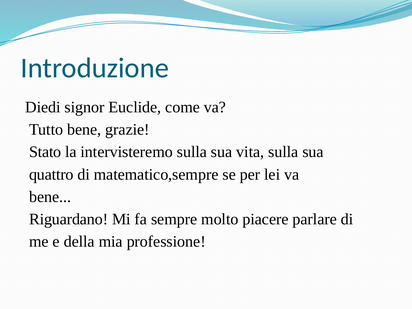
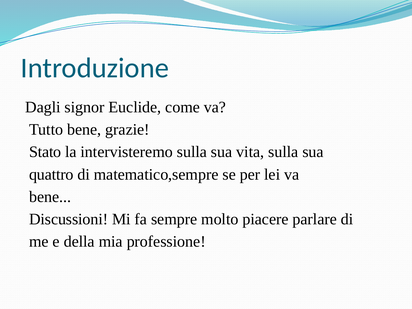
Diedi: Diedi -> Dagli (43, 107)
Riguardano: Riguardano -> Discussioni (69, 219)
